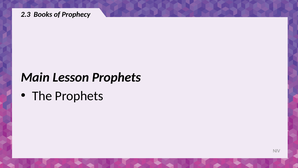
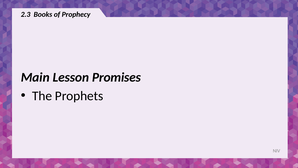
Lesson Prophets: Prophets -> Promises (117, 77)
